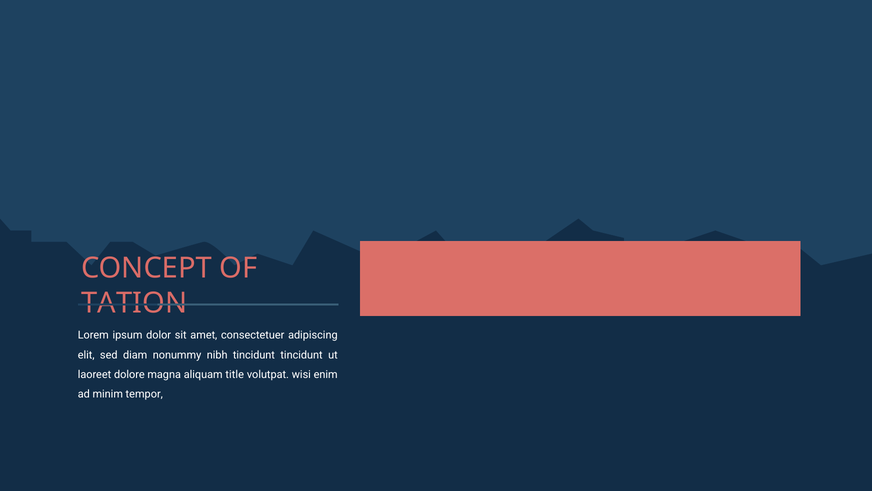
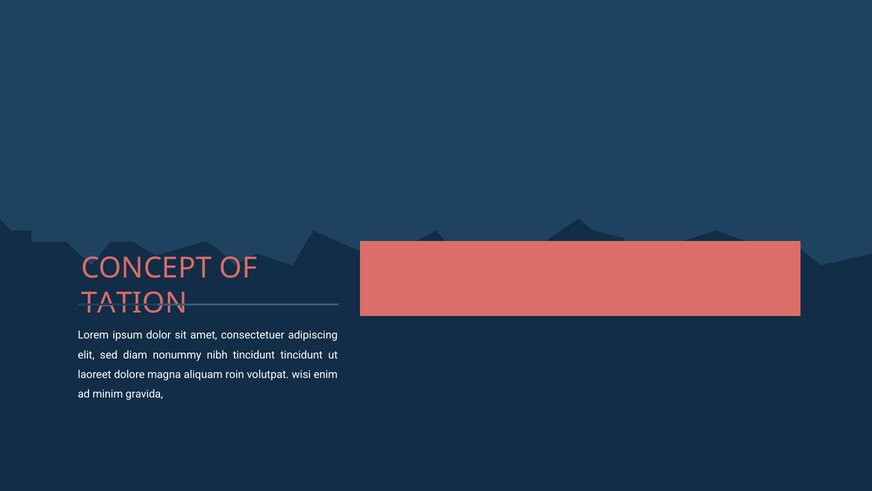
title: title -> roin (235, 374)
tempor: tempor -> gravida (144, 394)
